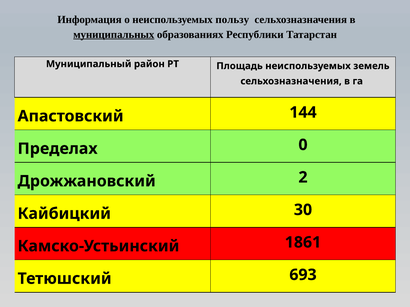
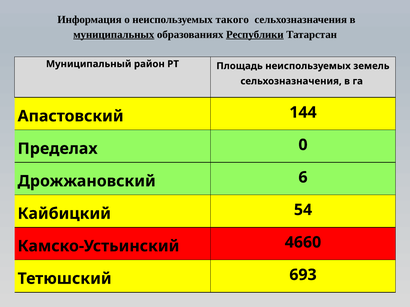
пользу: пользу -> такого (232, 20)
Республики underline: none -> present (255, 35)
2: 2 -> 6 (303, 178)
30: 30 -> 54 (303, 210)
1861: 1861 -> 4660 (303, 243)
